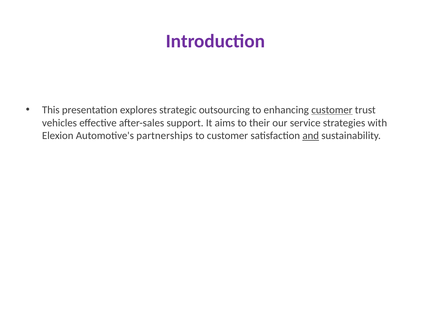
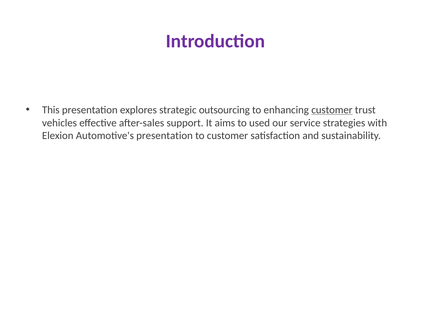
their: their -> used (260, 123)
Automotive's partnerships: partnerships -> presentation (165, 136)
and underline: present -> none (311, 136)
